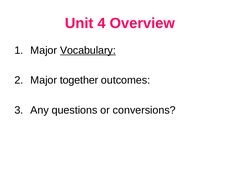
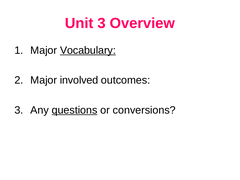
Unit 4: 4 -> 3 (102, 23)
together: together -> involved (79, 80)
questions underline: none -> present (75, 110)
